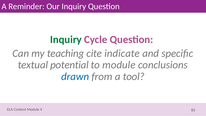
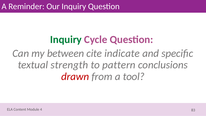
teaching: teaching -> between (66, 53)
potential: potential -> strength (69, 65)
to module: module -> pattern (119, 65)
drawn colour: blue -> red (75, 76)
